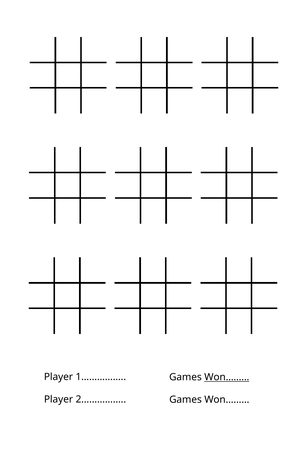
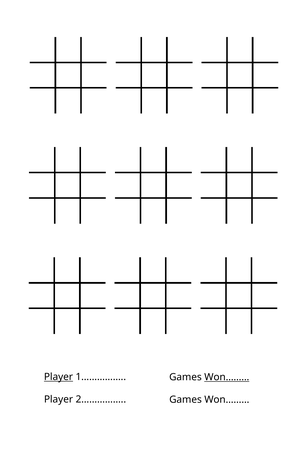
Player underline: none -> present (58, 377)
